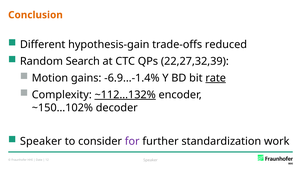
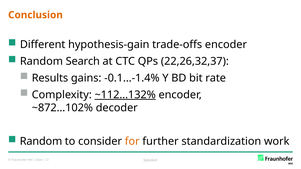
trade-offs reduced: reduced -> encoder (226, 45)
22,27,32,39: 22,27,32,39 -> 22,26,32,37 (195, 61)
Motion: Motion -> Results (50, 78)
-6.9…-1.4%: -6.9…-1.4% -> -0.1…-1.4% (132, 78)
rate underline: present -> none (216, 78)
~150…102%: ~150…102% -> ~872…102% (62, 108)
Speaker: Speaker -> Random (41, 142)
for colour: purple -> orange (132, 142)
